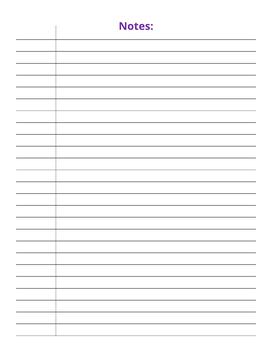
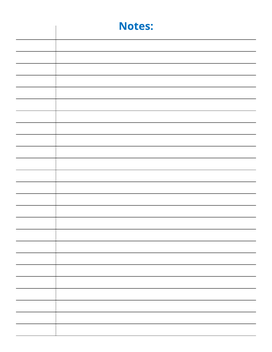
Notes colour: purple -> blue (136, 26)
